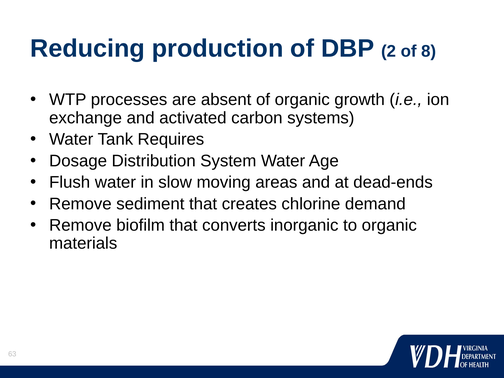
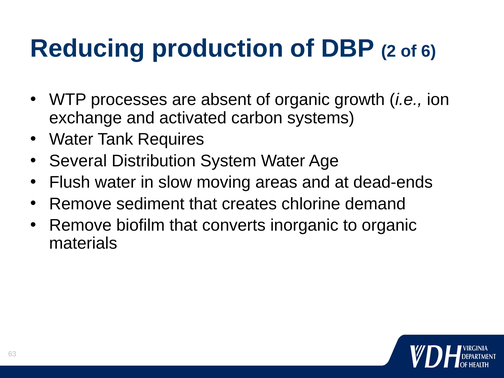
8: 8 -> 6 (429, 51)
Dosage: Dosage -> Several (78, 161)
